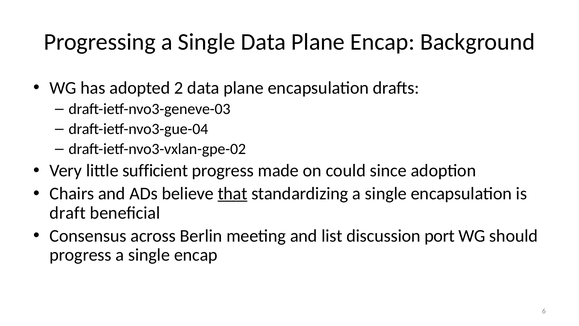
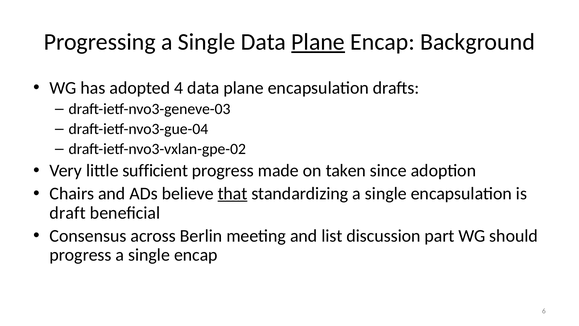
Plane underline: none -> present (318, 42)
2: 2 -> 4 (179, 88)
could: could -> taken (346, 171)
port: port -> part (440, 236)
